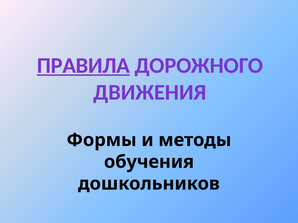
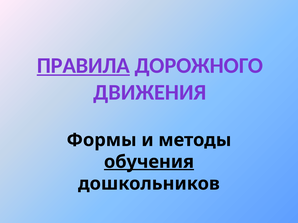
обучения underline: none -> present (149, 162)
